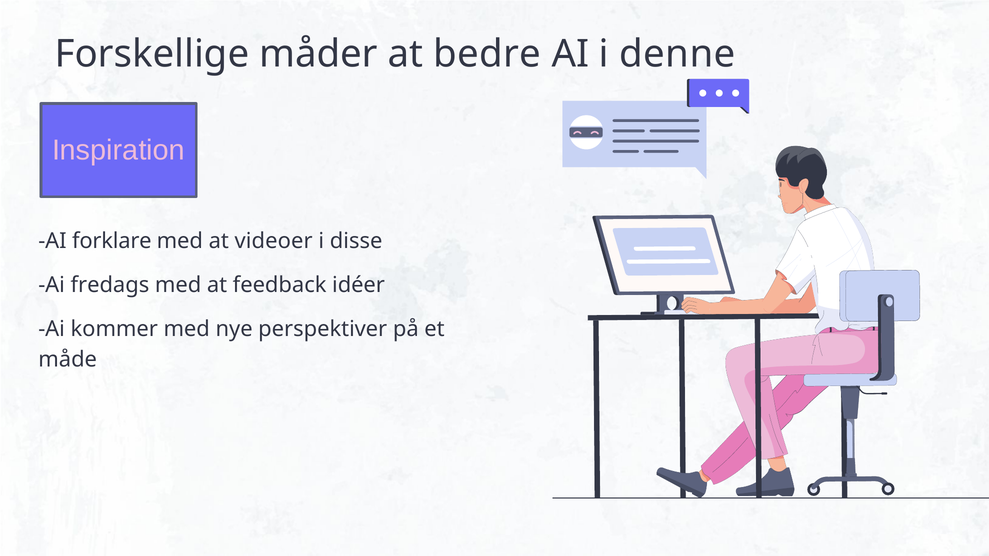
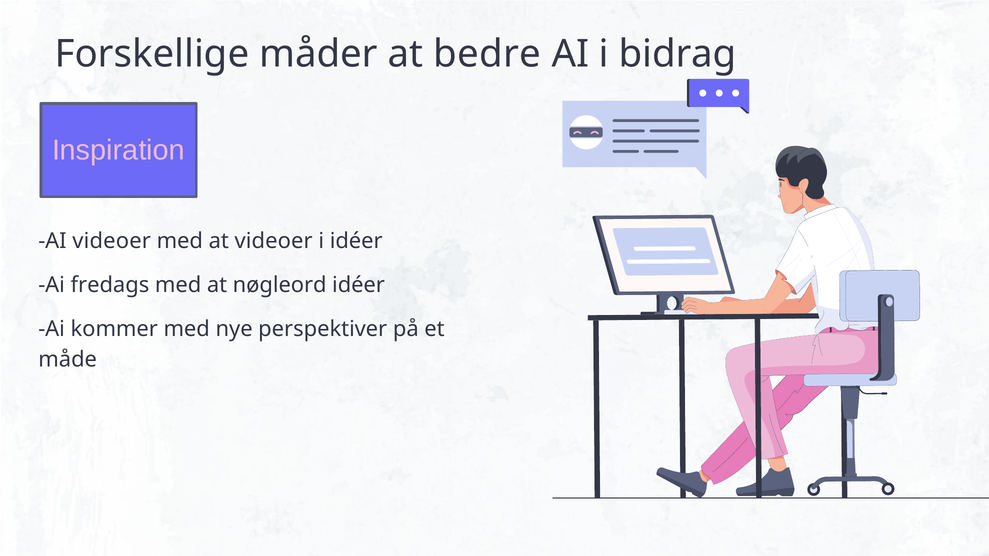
denne: denne -> bidrag (678, 54)
AI forklare: forklare -> videoer (112, 241)
i disse: disse -> idéer (356, 241)
feedback: feedback -> nøgleord (280, 285)
